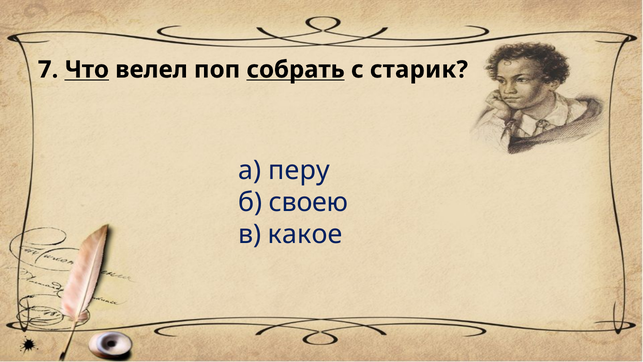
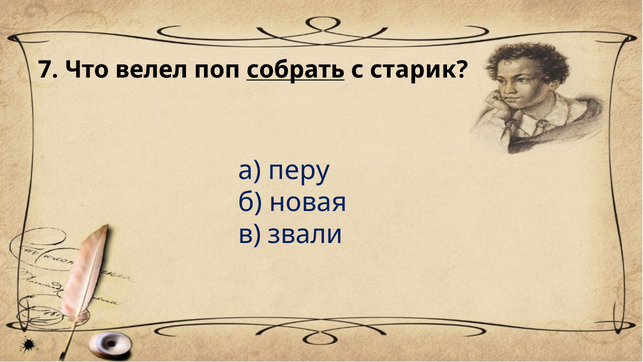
Что underline: present -> none (87, 70)
своею: своею -> новая (308, 202)
какое: какое -> звали (305, 234)
